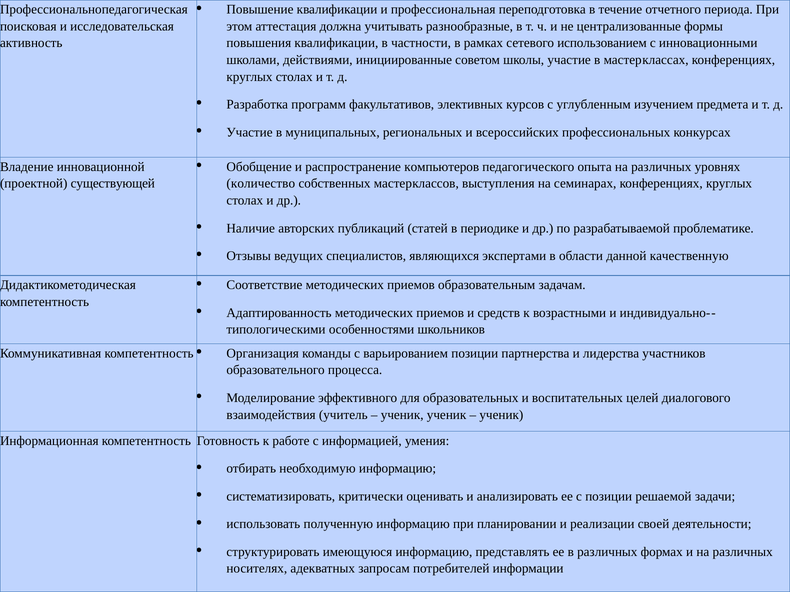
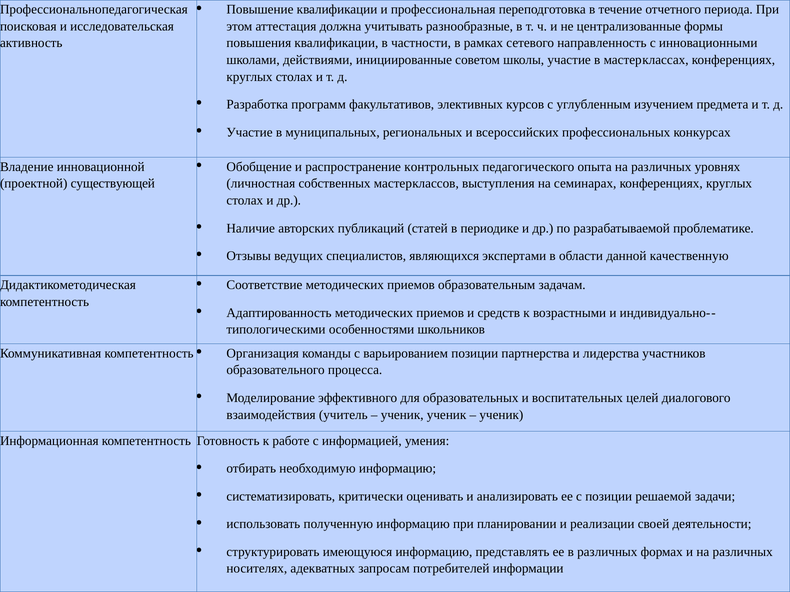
использованием: использованием -> направленность (602, 43)
компьютеров: компьютеров -> контрольных (442, 167)
количество: количество -> личностная (261, 184)
